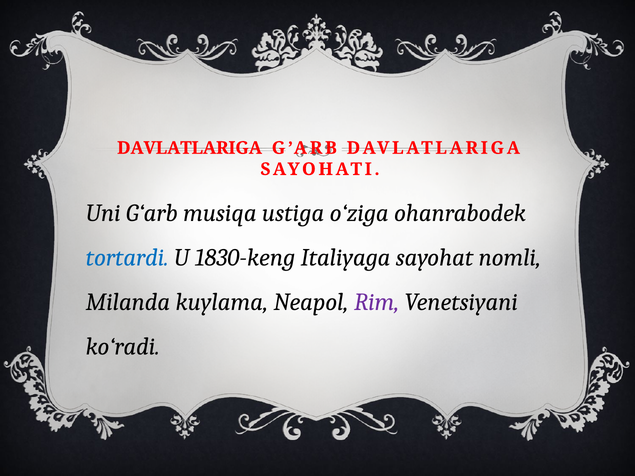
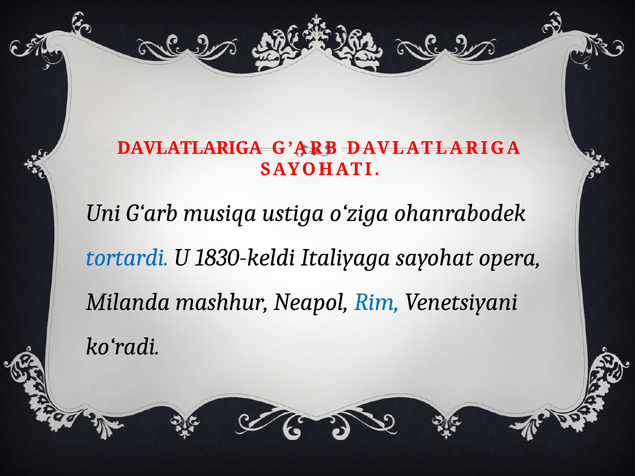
1830-keng: 1830-keng -> 1830-keldi (245, 258)
nomli: nomli -> opera (510, 258)
kuylama: kuylama -> mashhur (222, 302)
Rim colour: purple -> blue (377, 302)
